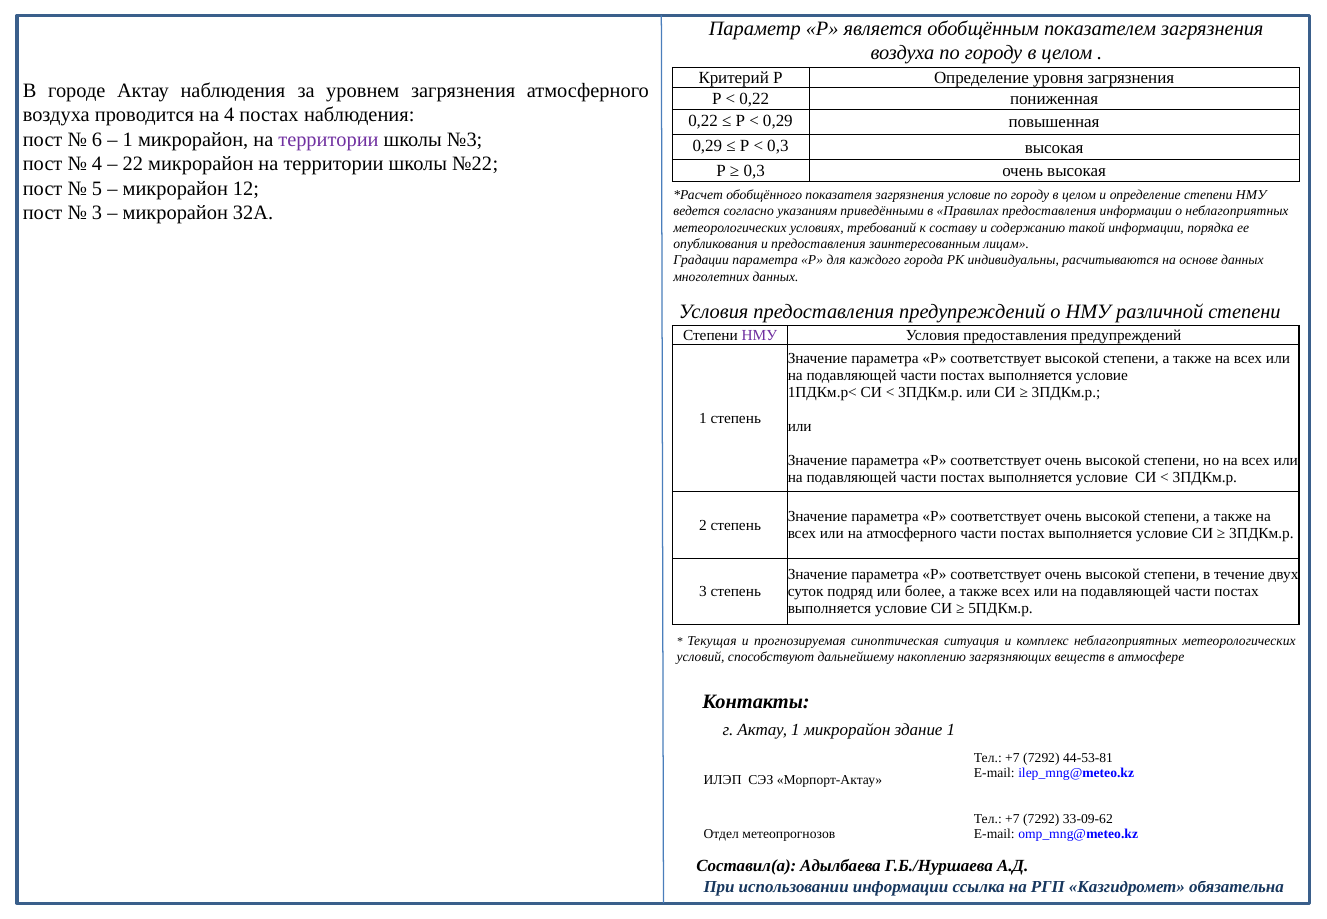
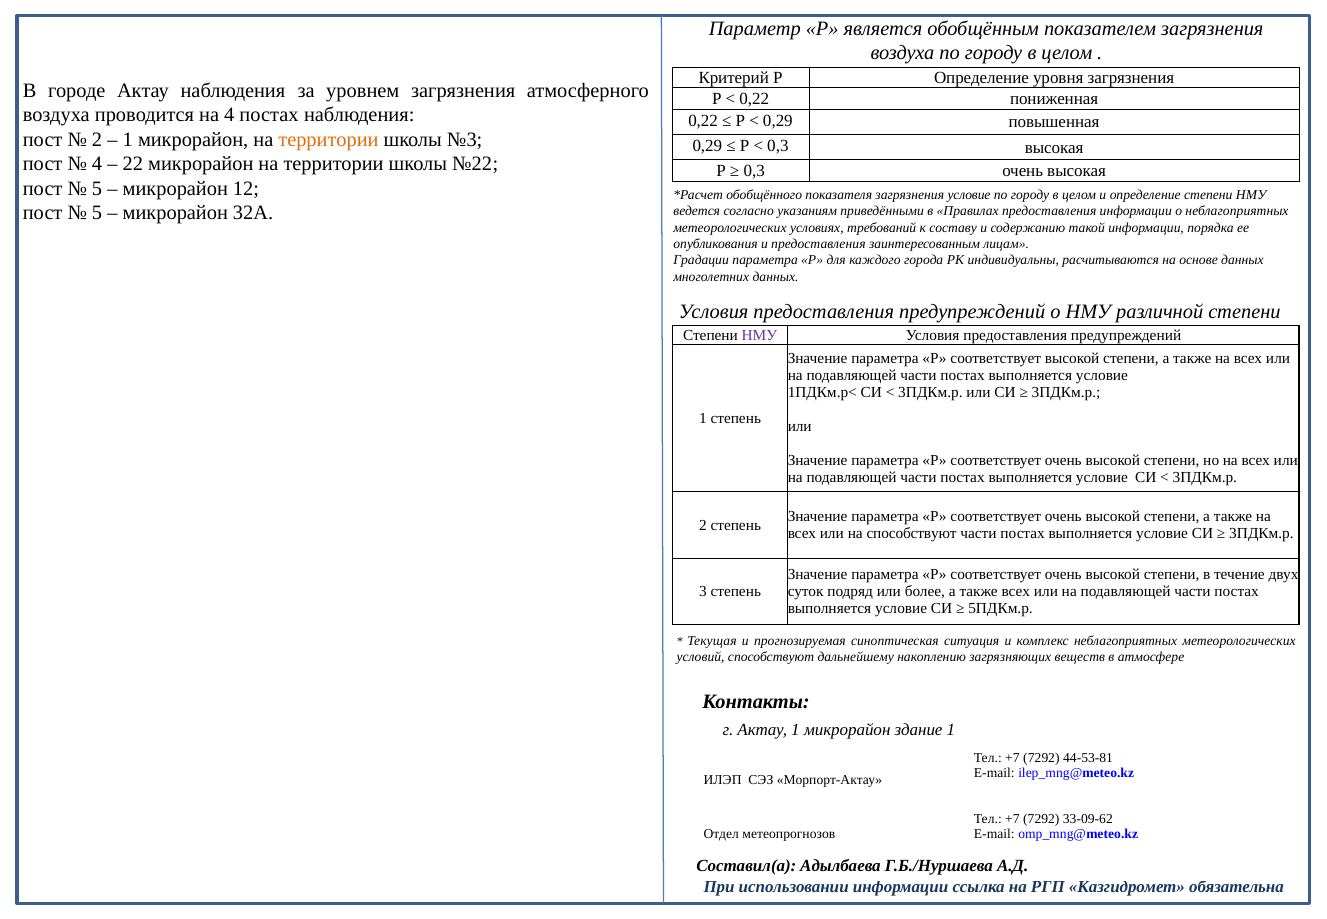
6: 6 -> 2 (97, 140)
территории colour: purple -> orange (328, 140)
3: 3 -> 5 (97, 213)
на атмосферного: атмосферного -> способствуют (912, 533)
